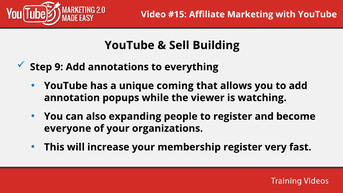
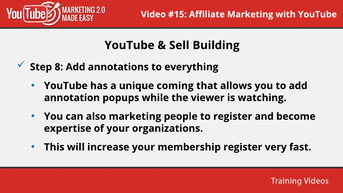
9: 9 -> 8 (59, 67)
also expanding: expanding -> marketing (135, 116)
everyone: everyone -> expertise (68, 128)
